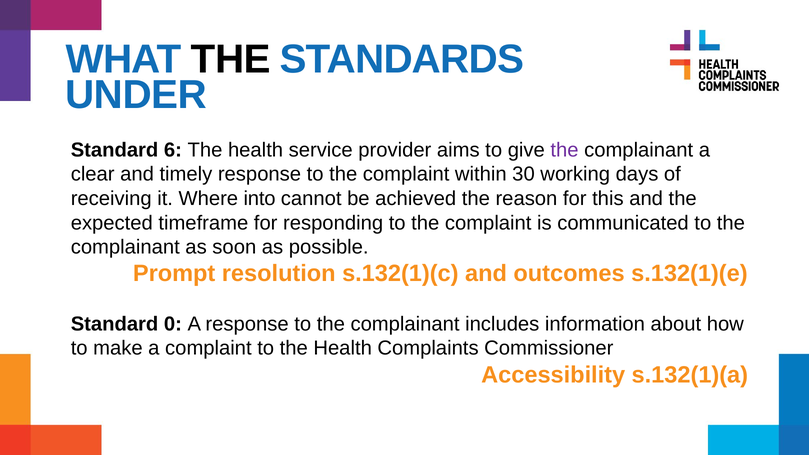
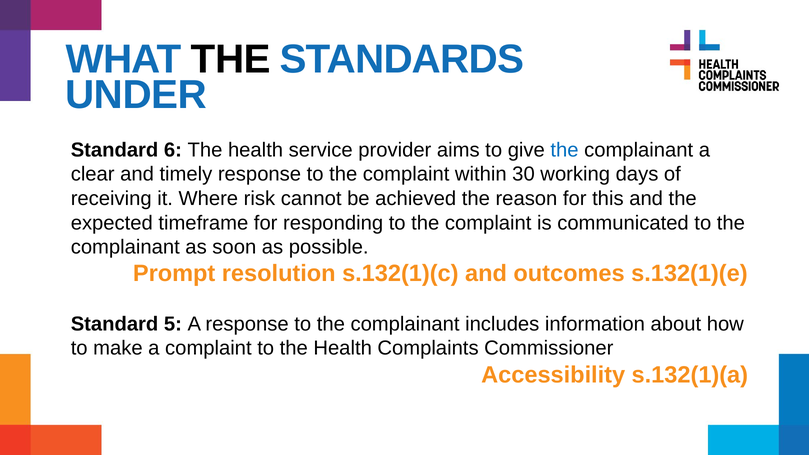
the colour: purple -> blue (564, 150)
into: into -> risk (259, 199)
0: 0 -> 5 (173, 324)
